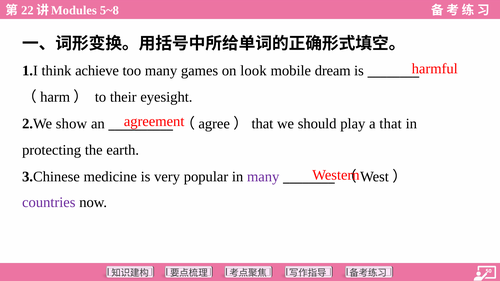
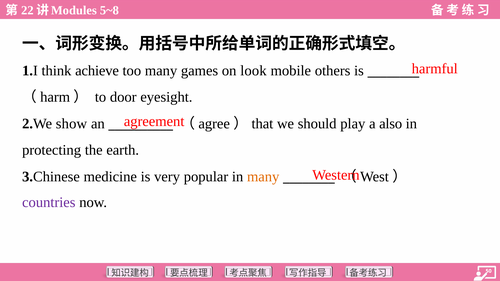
dream: dream -> others (333, 71)
their: their -> door (123, 97)
a that: that -> also (391, 124)
many colour: purple -> orange (263, 177)
